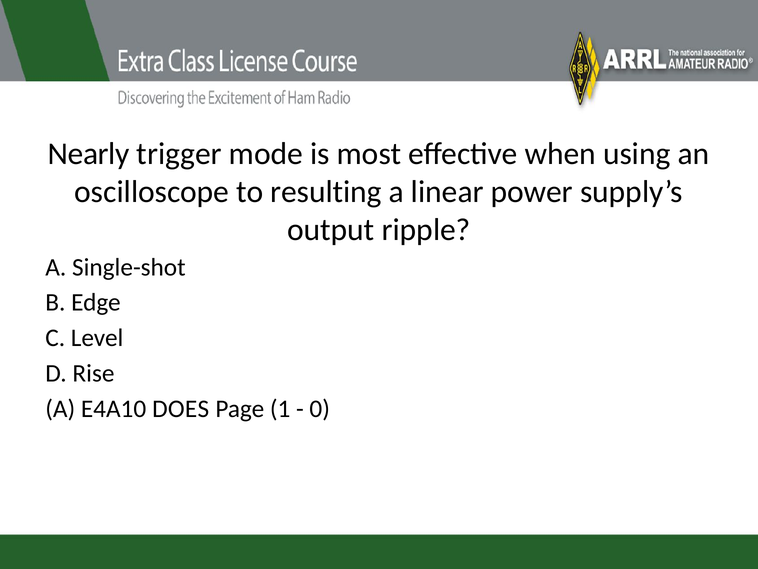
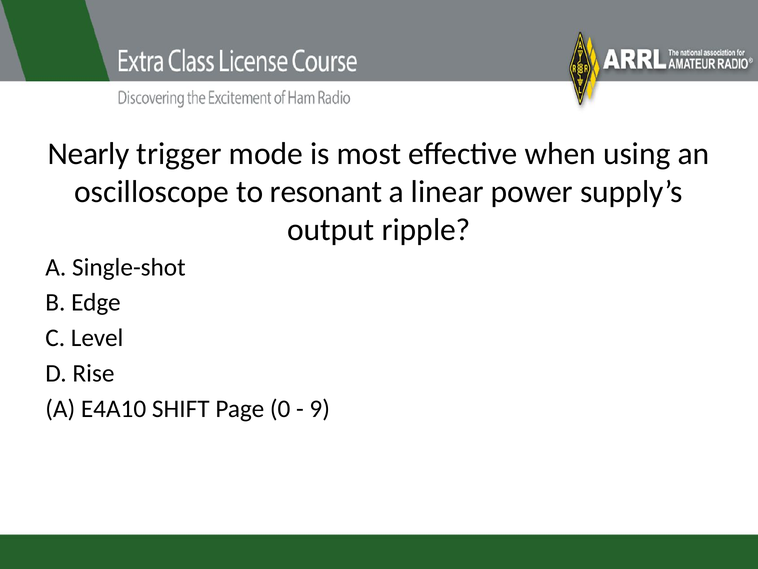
resulting: resulting -> resonant (326, 192)
DOES: DOES -> SHIFT (181, 408)
1: 1 -> 0 (280, 408)
0: 0 -> 9 (320, 408)
